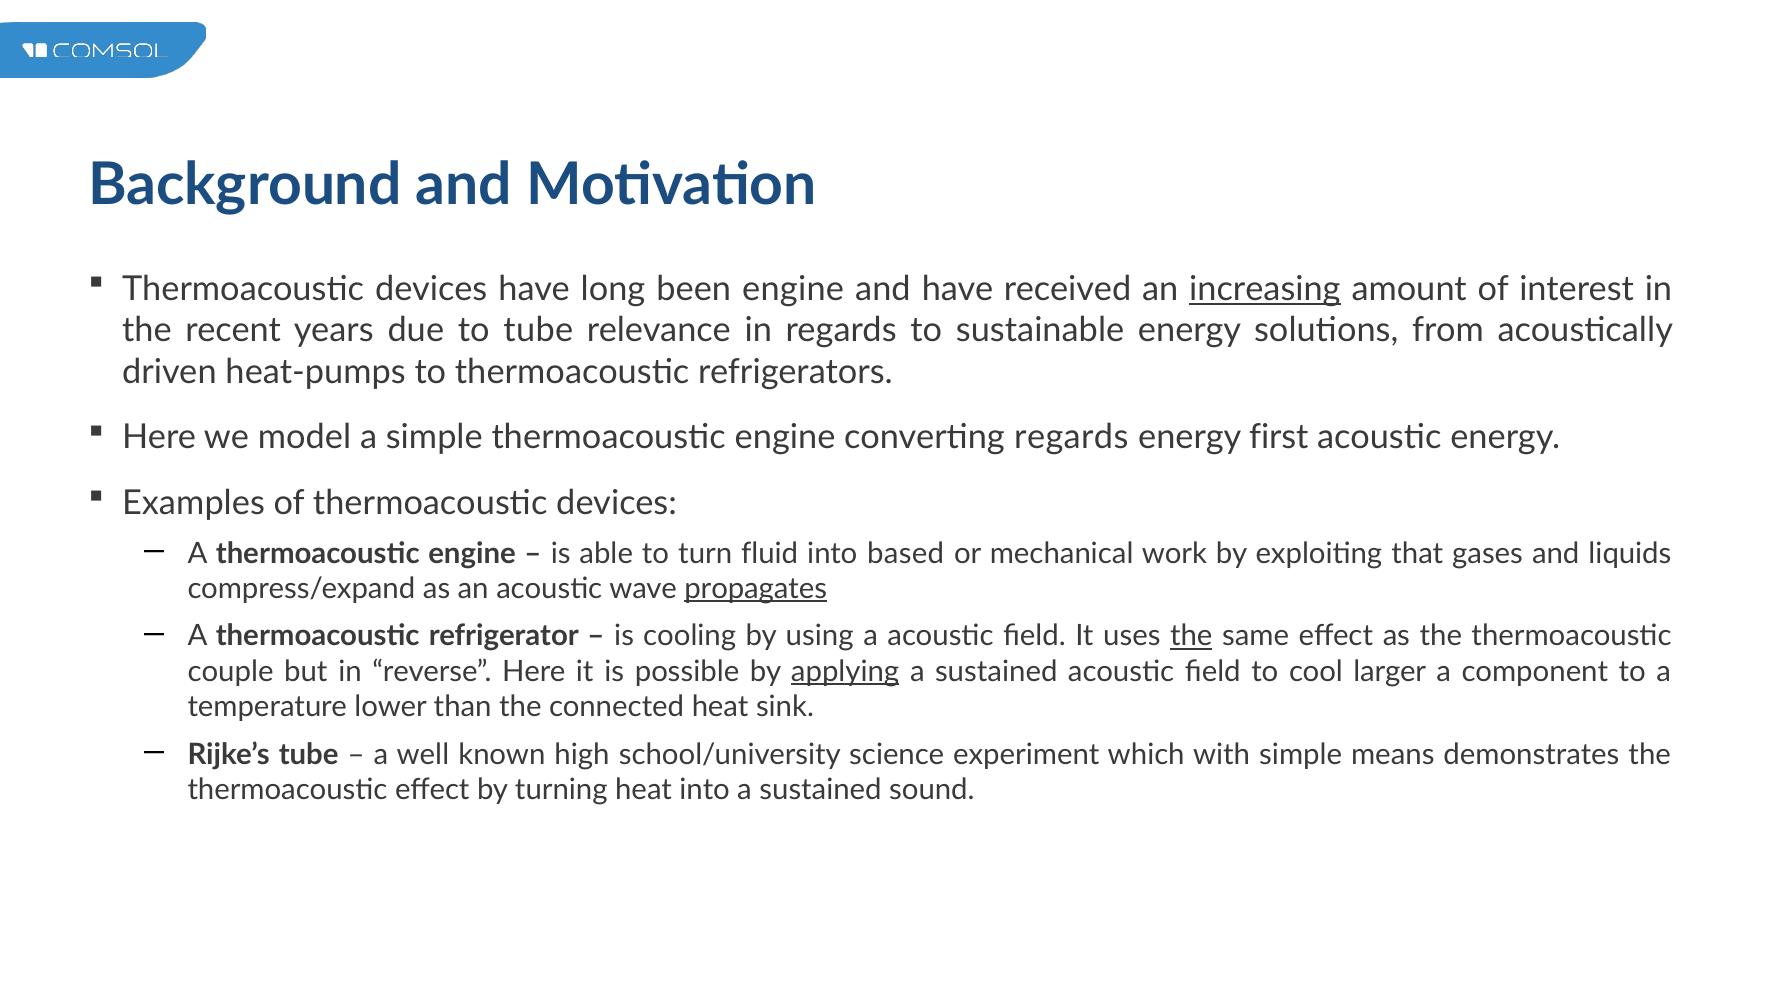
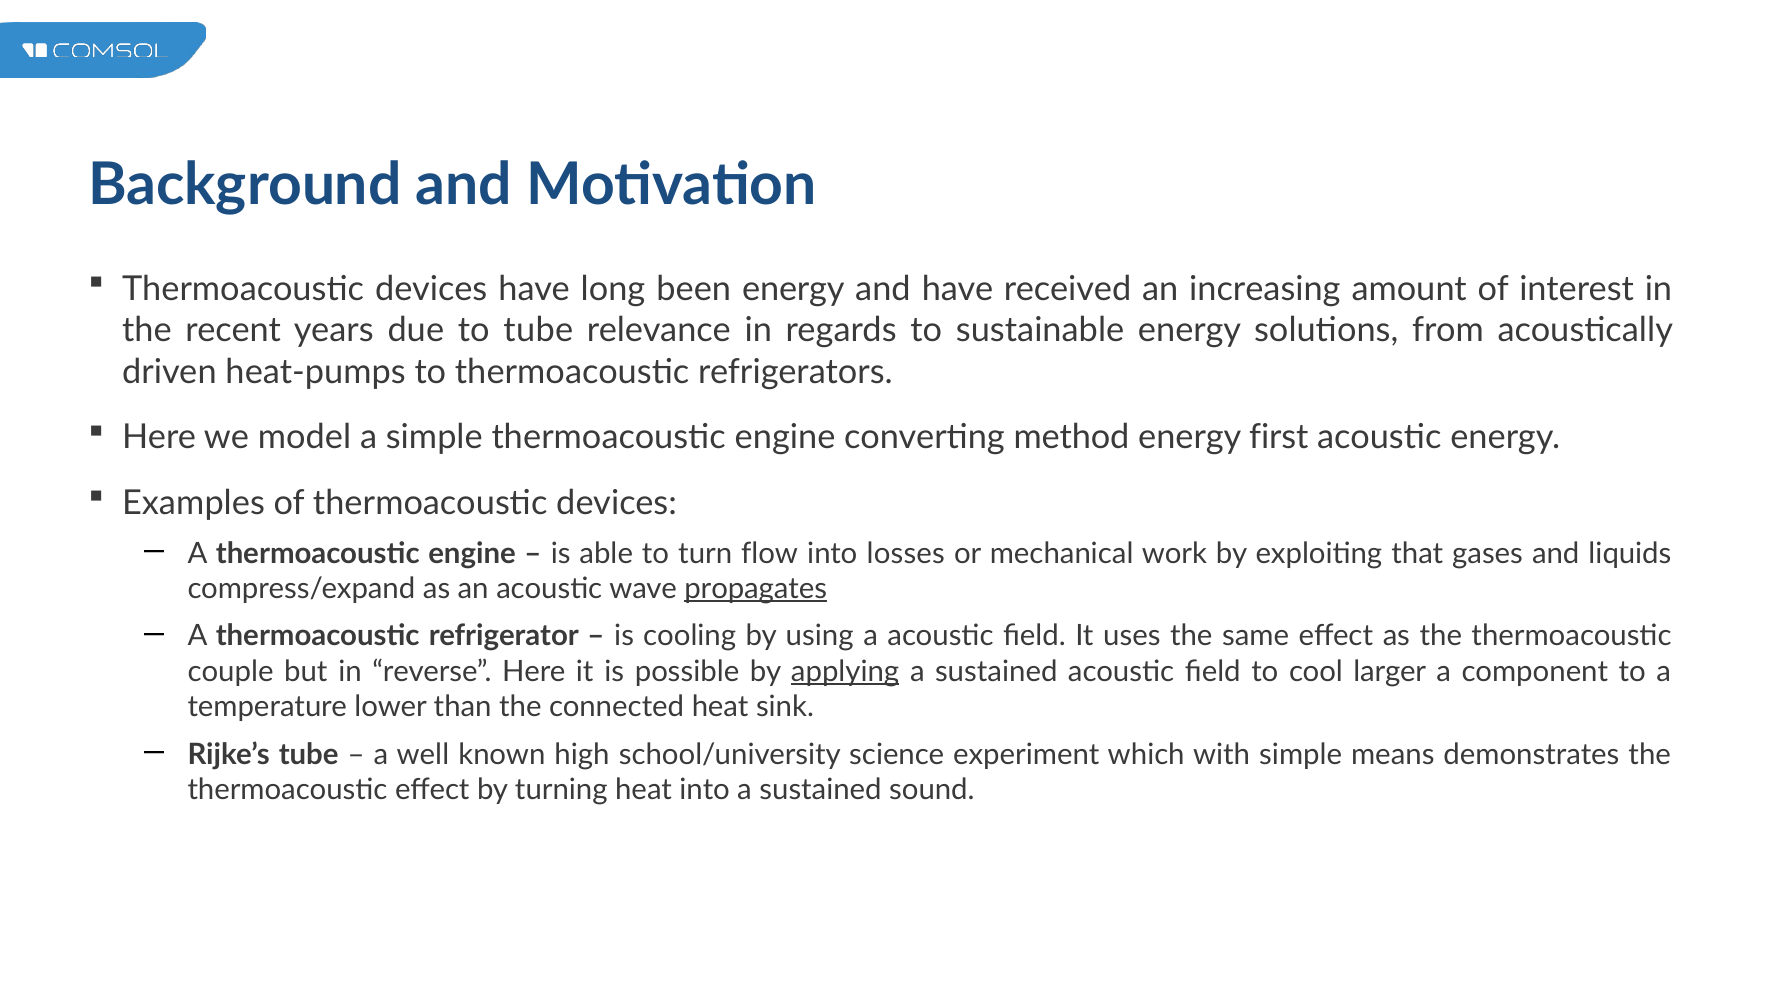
been engine: engine -> energy (793, 289)
increasing underline: present -> none (1265, 289)
converting regards: regards -> method (1072, 437)
fluid: fluid -> flow (770, 553)
based: based -> losses (906, 553)
the underline: present -> none (1191, 636)
